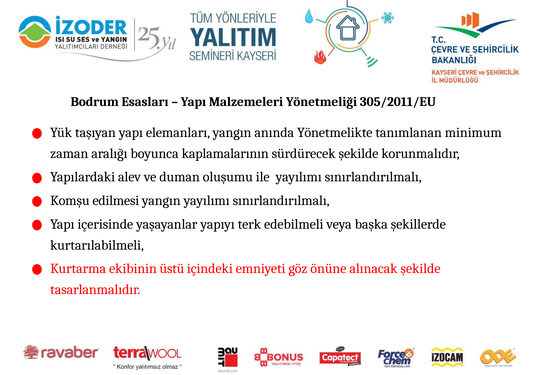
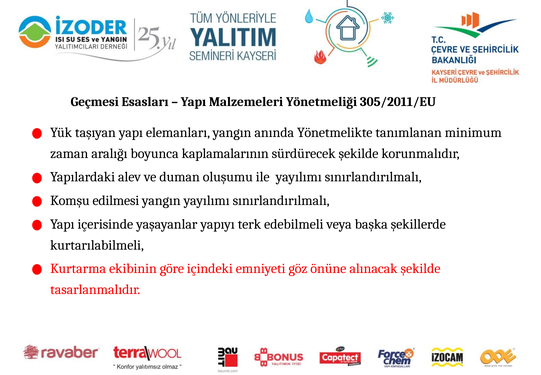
Bodrum: Bodrum -> Geçmesi (95, 102)
üstü: üstü -> göre (172, 268)
